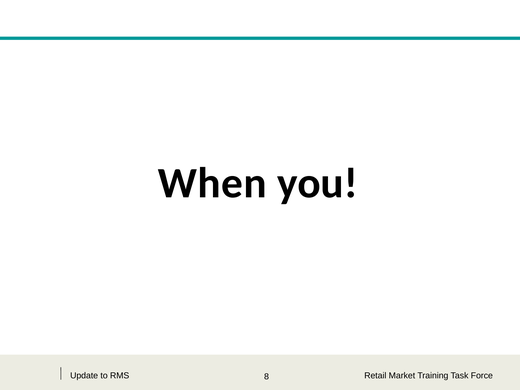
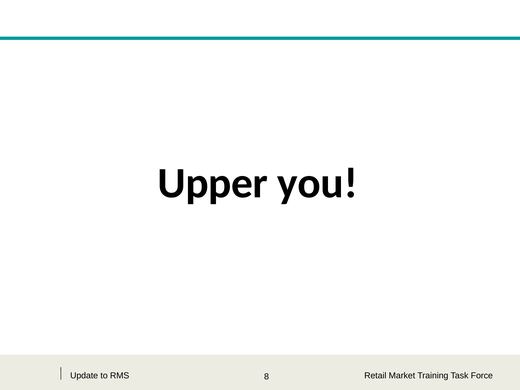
When: When -> Upper (213, 183)
